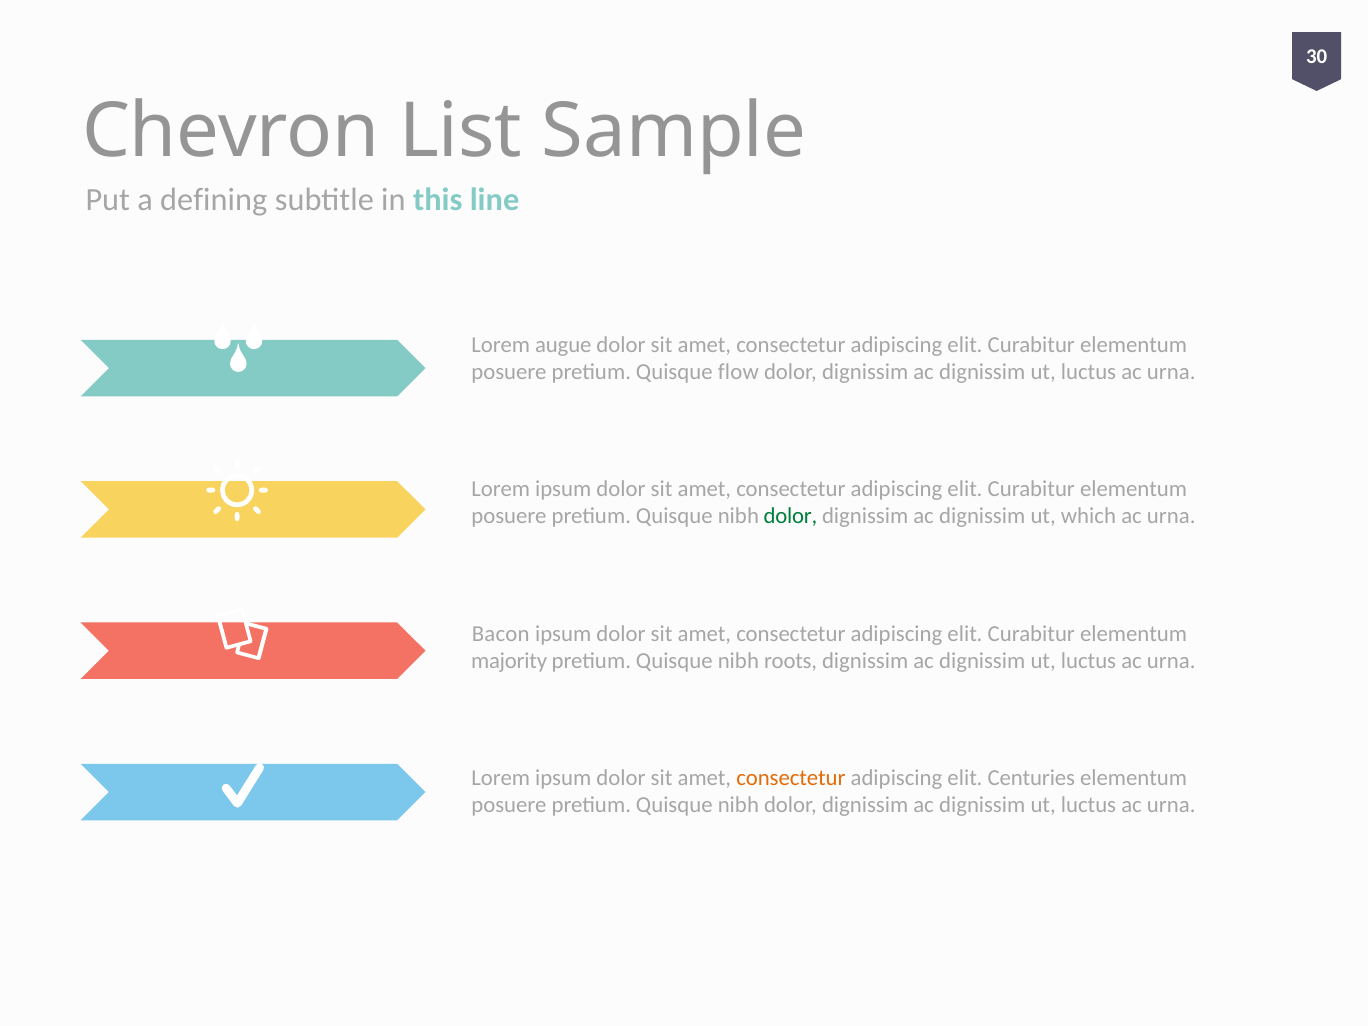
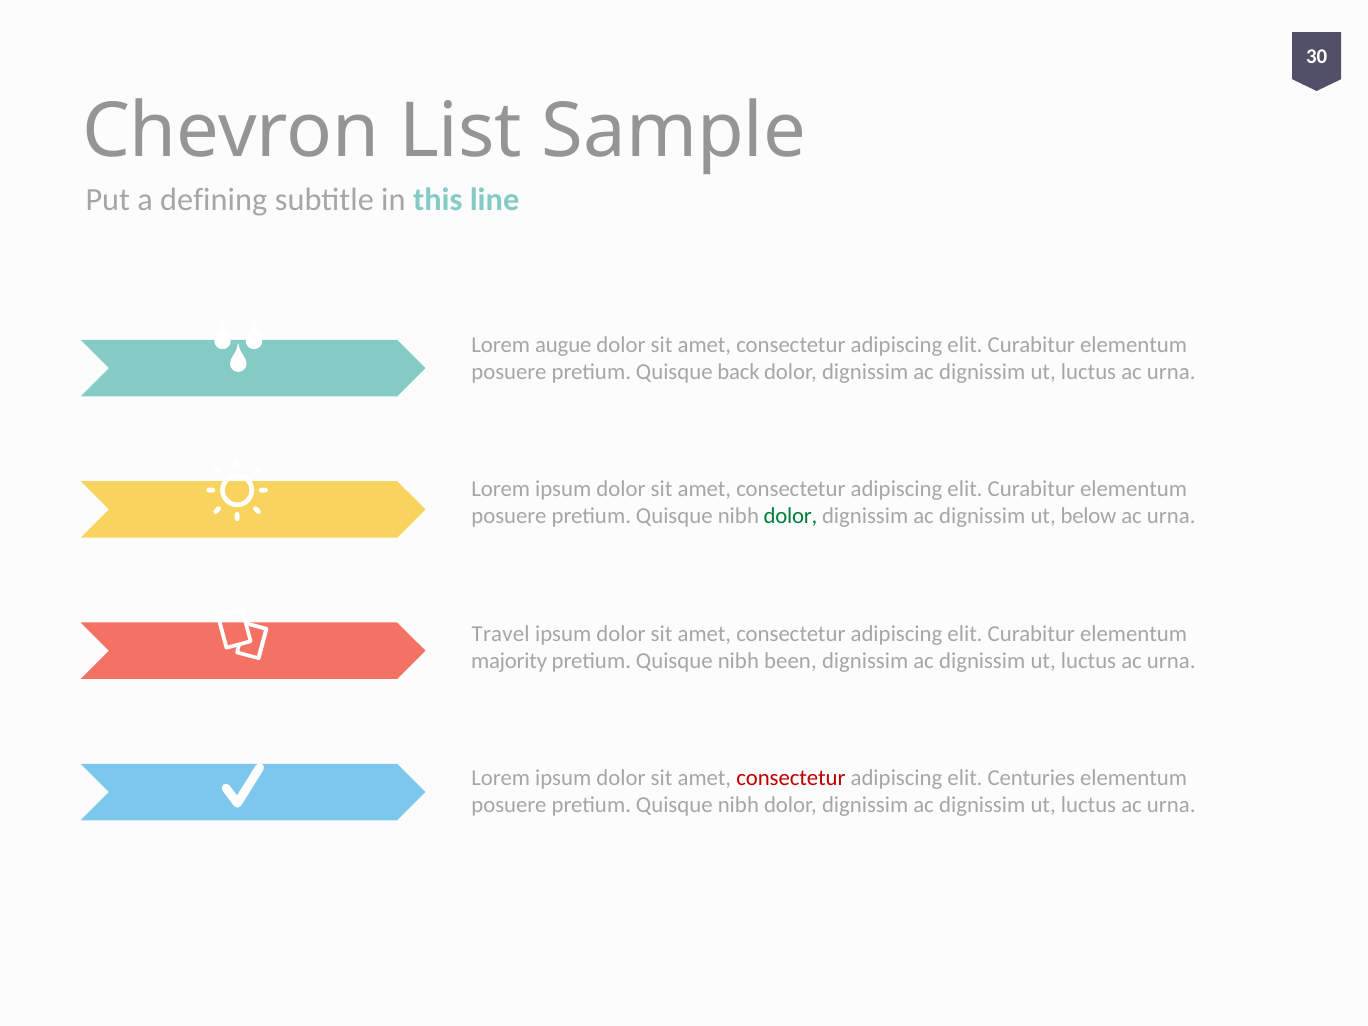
flow: flow -> back (739, 372)
which: which -> below (1089, 516)
Bacon: Bacon -> Travel (501, 634)
roots: roots -> been (790, 661)
consectetur colour: orange -> red (791, 778)
